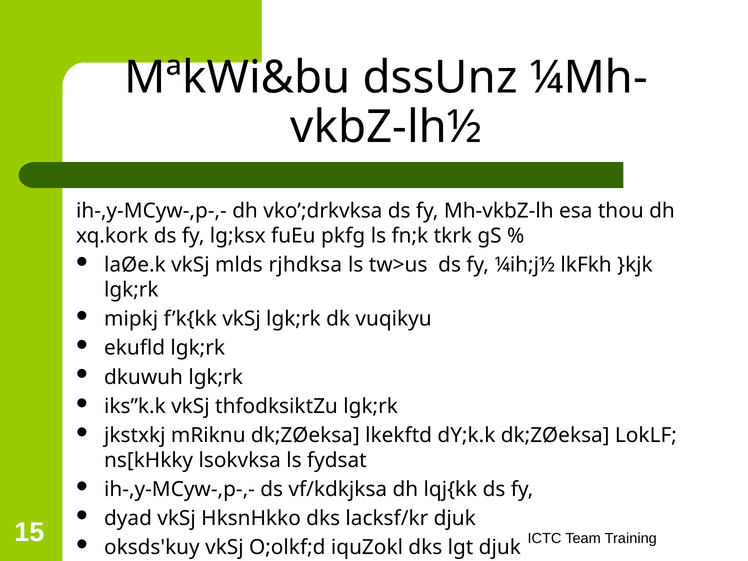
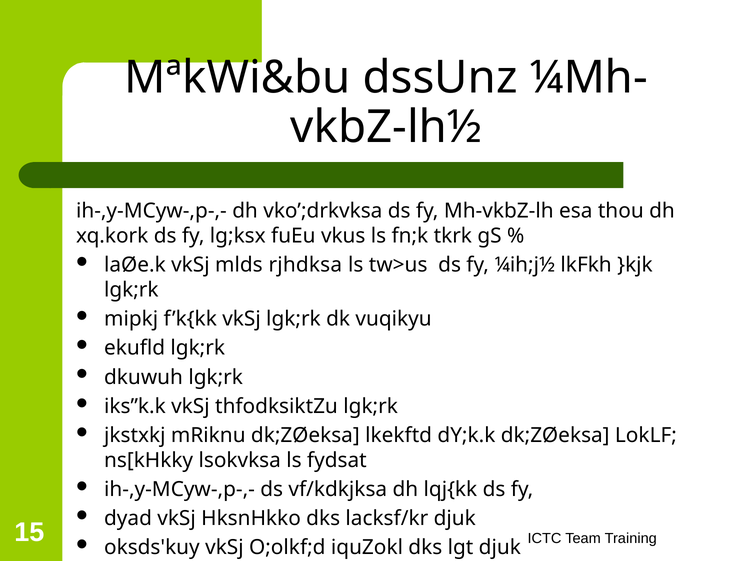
pkfg: pkfg -> vkus (343, 236)
